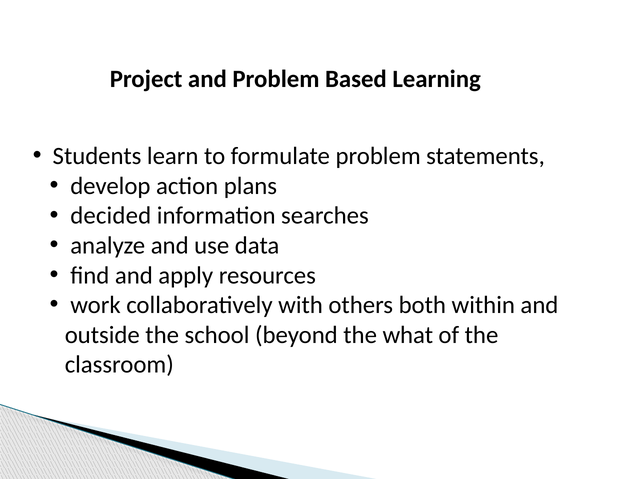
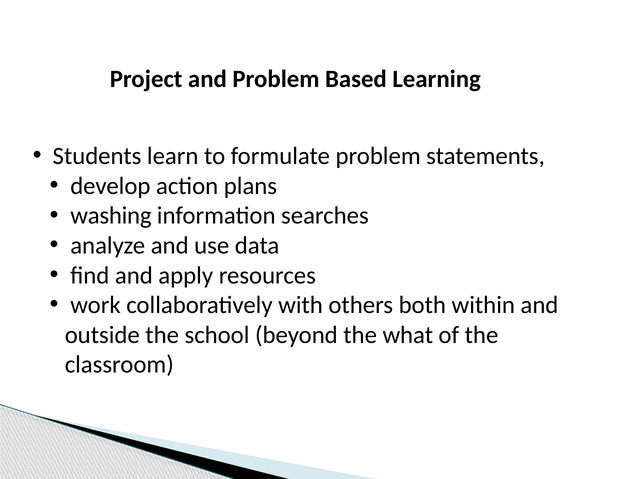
decided: decided -> washing (111, 215)
